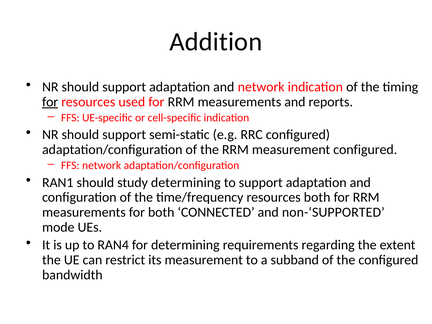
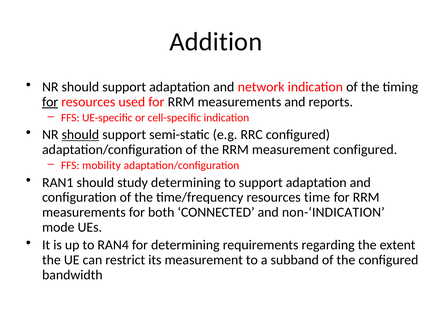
should underline: none -> present (80, 135)
FFS network: network -> mobility (102, 166)
resources both: both -> time (317, 197)
non-‘SUPPORTED: non-‘SUPPORTED -> non-‘INDICATION (333, 212)
